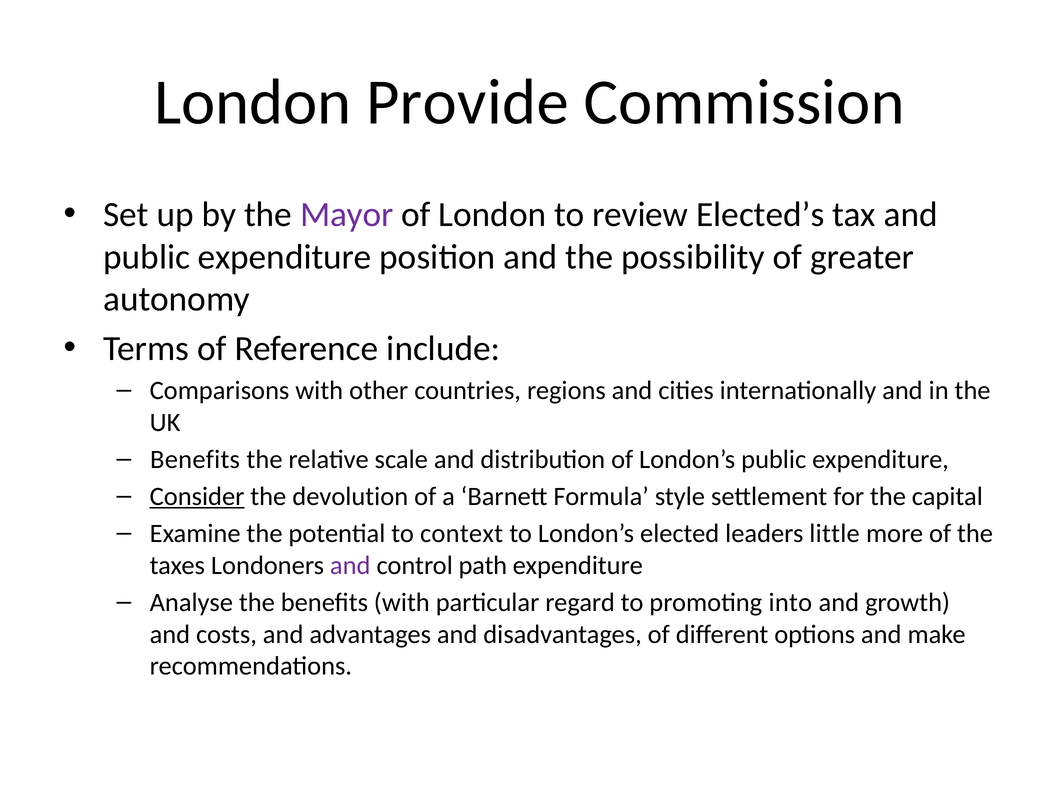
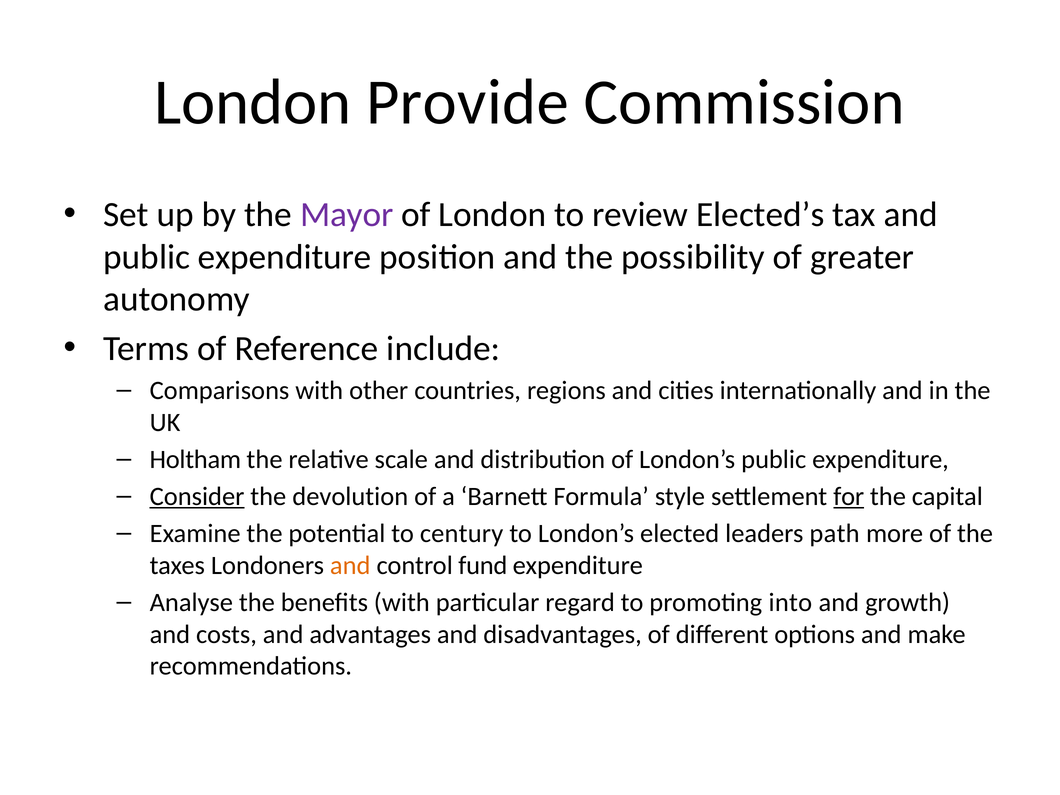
Benefits: Benefits -> Holtham (195, 459)
for underline: none -> present (849, 497)
context: context -> century (462, 534)
little: little -> path (835, 534)
and colour: purple -> orange (350, 565)
path: path -> fund (483, 565)
